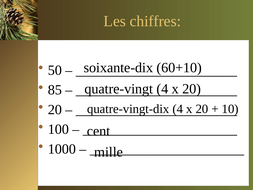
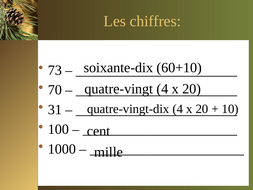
50: 50 -> 73 (55, 70)
85: 85 -> 70 (55, 90)
20: 20 -> 31 (55, 109)
